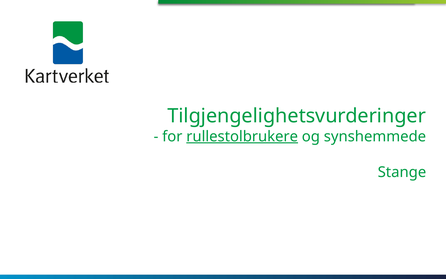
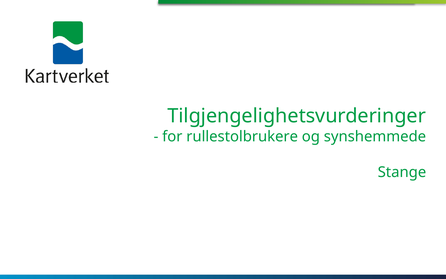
rullestolbrukere underline: present -> none (242, 136)
